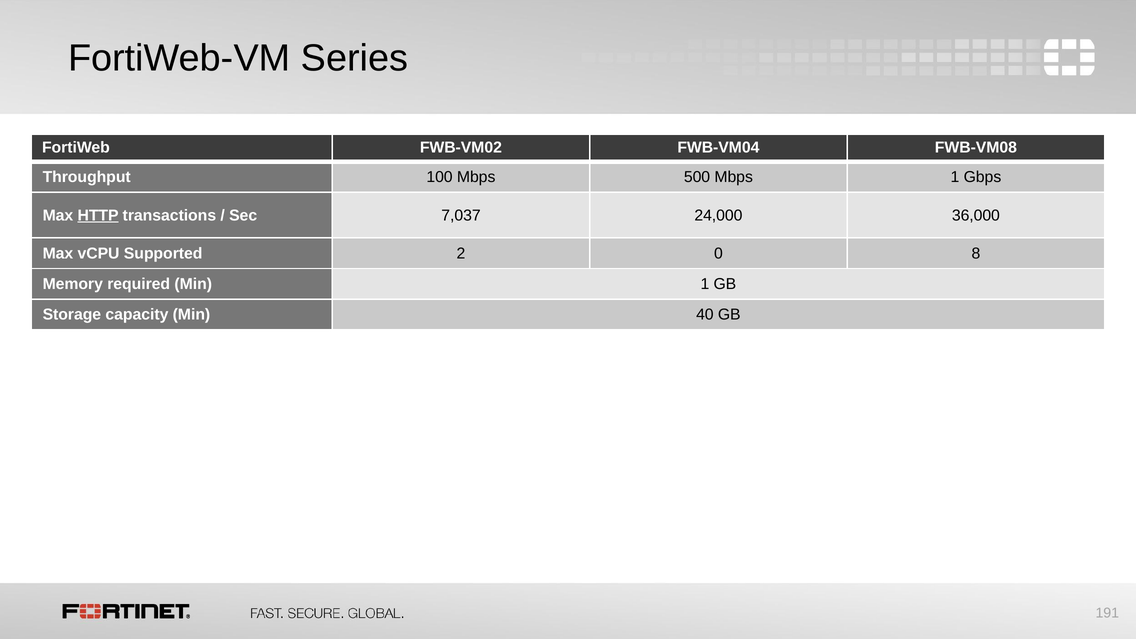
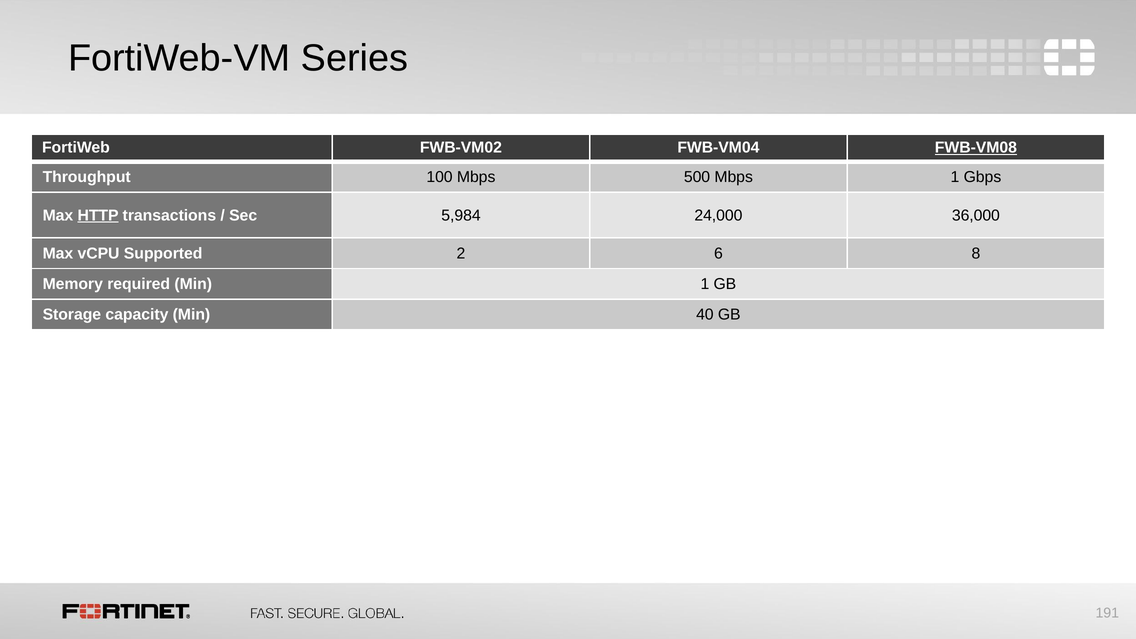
FWB-VM08 underline: none -> present (976, 148)
7,037: 7,037 -> 5,984 (461, 215)
0: 0 -> 6 (718, 253)
